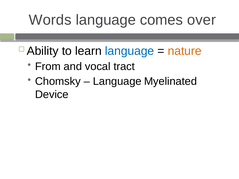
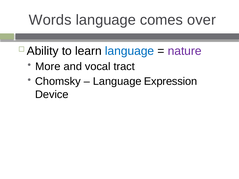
nature colour: orange -> purple (185, 51)
From: From -> More (48, 67)
Myelinated: Myelinated -> Expression (171, 81)
